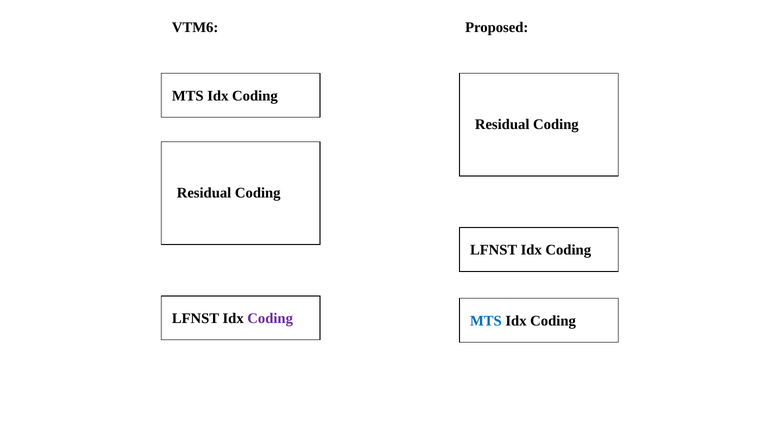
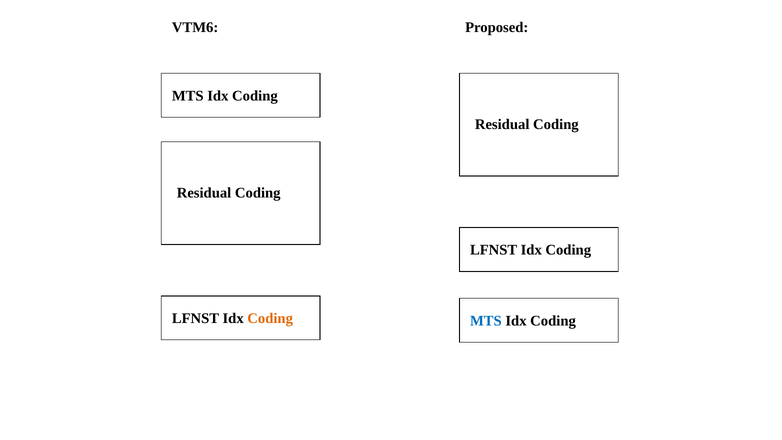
Coding colour: purple -> orange (270, 318)
